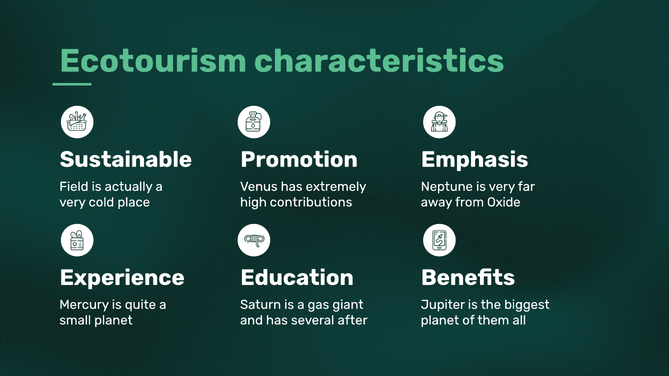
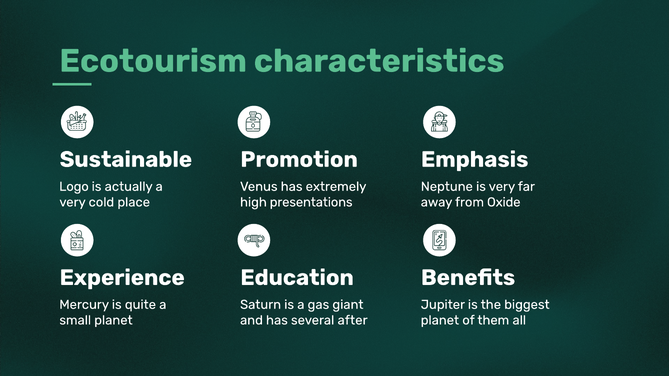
Field: Field -> Logo (74, 187)
contributions: contributions -> presentations (311, 202)
